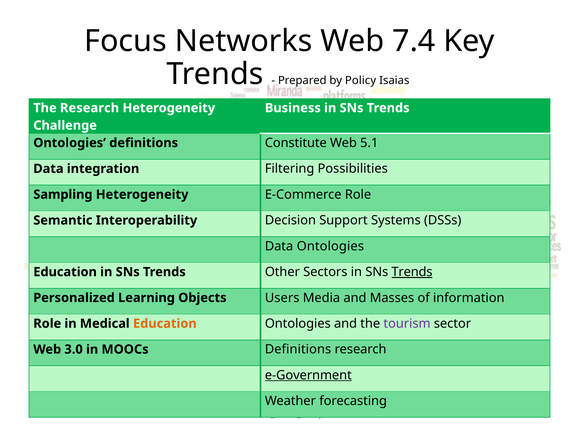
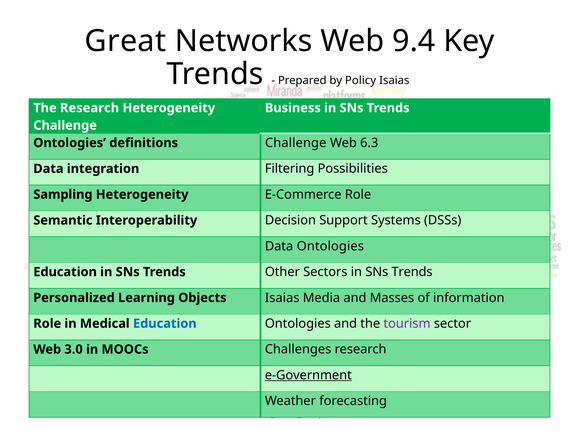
Focus: Focus -> Great (125, 41)
7.4: 7.4 -> 9.4 (414, 41)
definitions Constitute: Constitute -> Challenge (296, 143)
5.1: 5.1 -> 6.3 (369, 143)
Trends underline: present -> none (412, 272)
Objects Users: Users -> Isaias (282, 298)
Education colour: orange -> blue (165, 324)
MOOCs Definitions: Definitions -> Challenges (298, 350)
